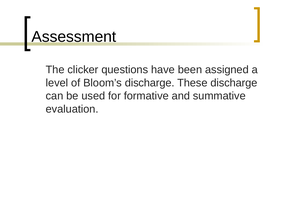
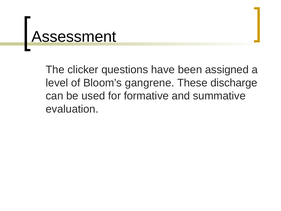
Bloom’s discharge: discharge -> gangrene (150, 83)
